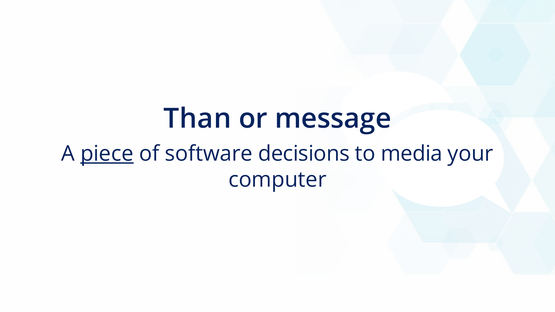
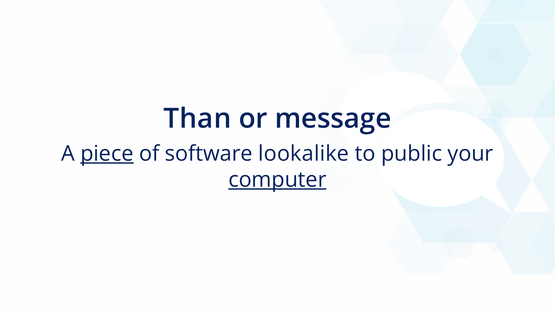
decisions: decisions -> lookalike (304, 154)
media: media -> public (412, 154)
computer underline: none -> present (277, 180)
